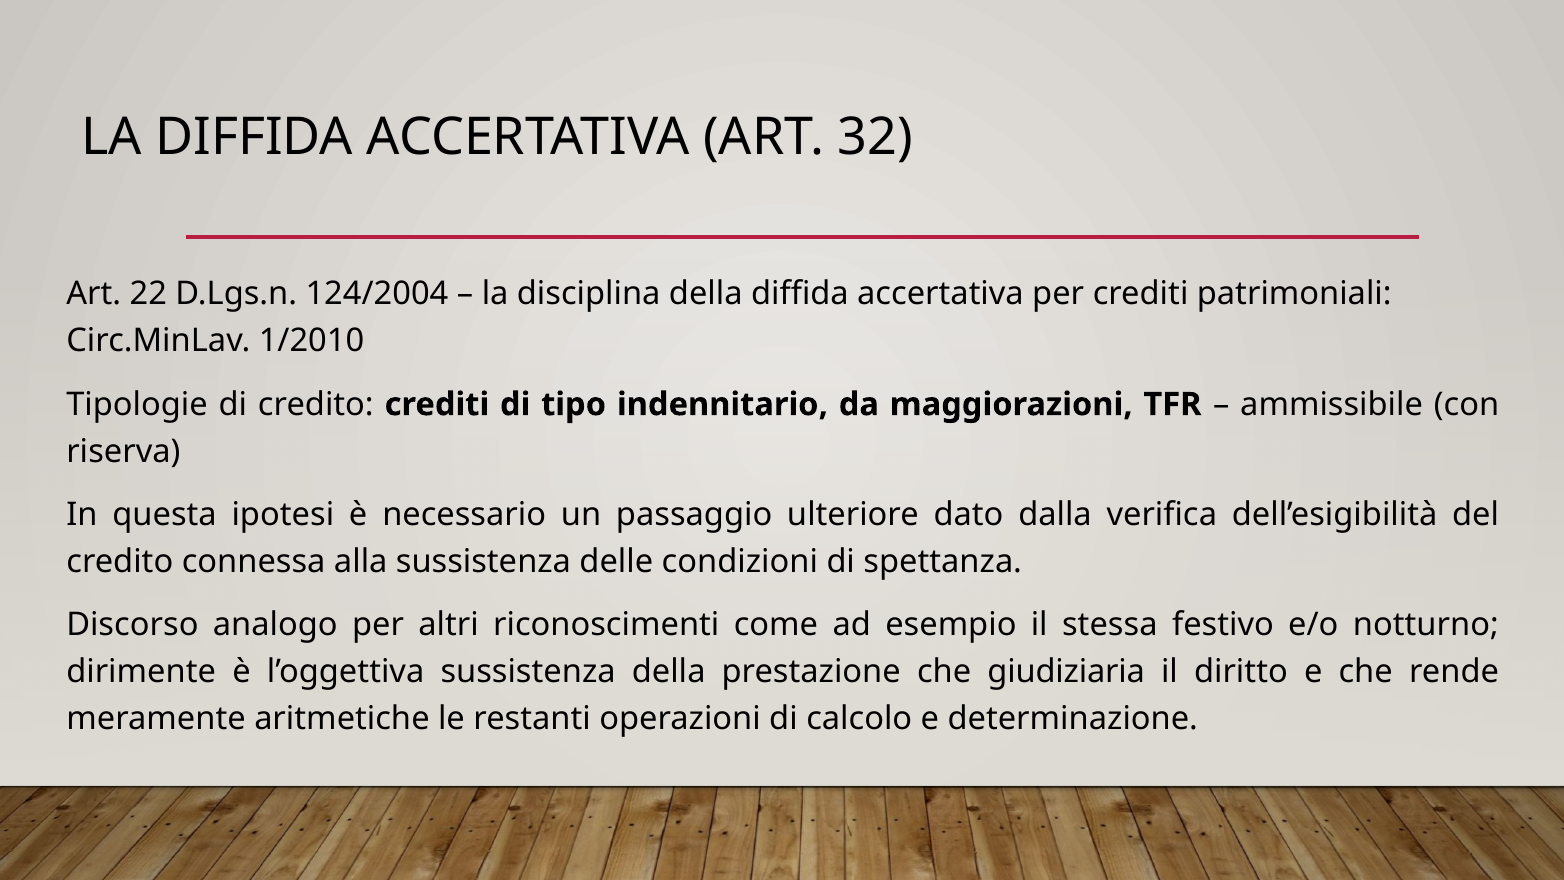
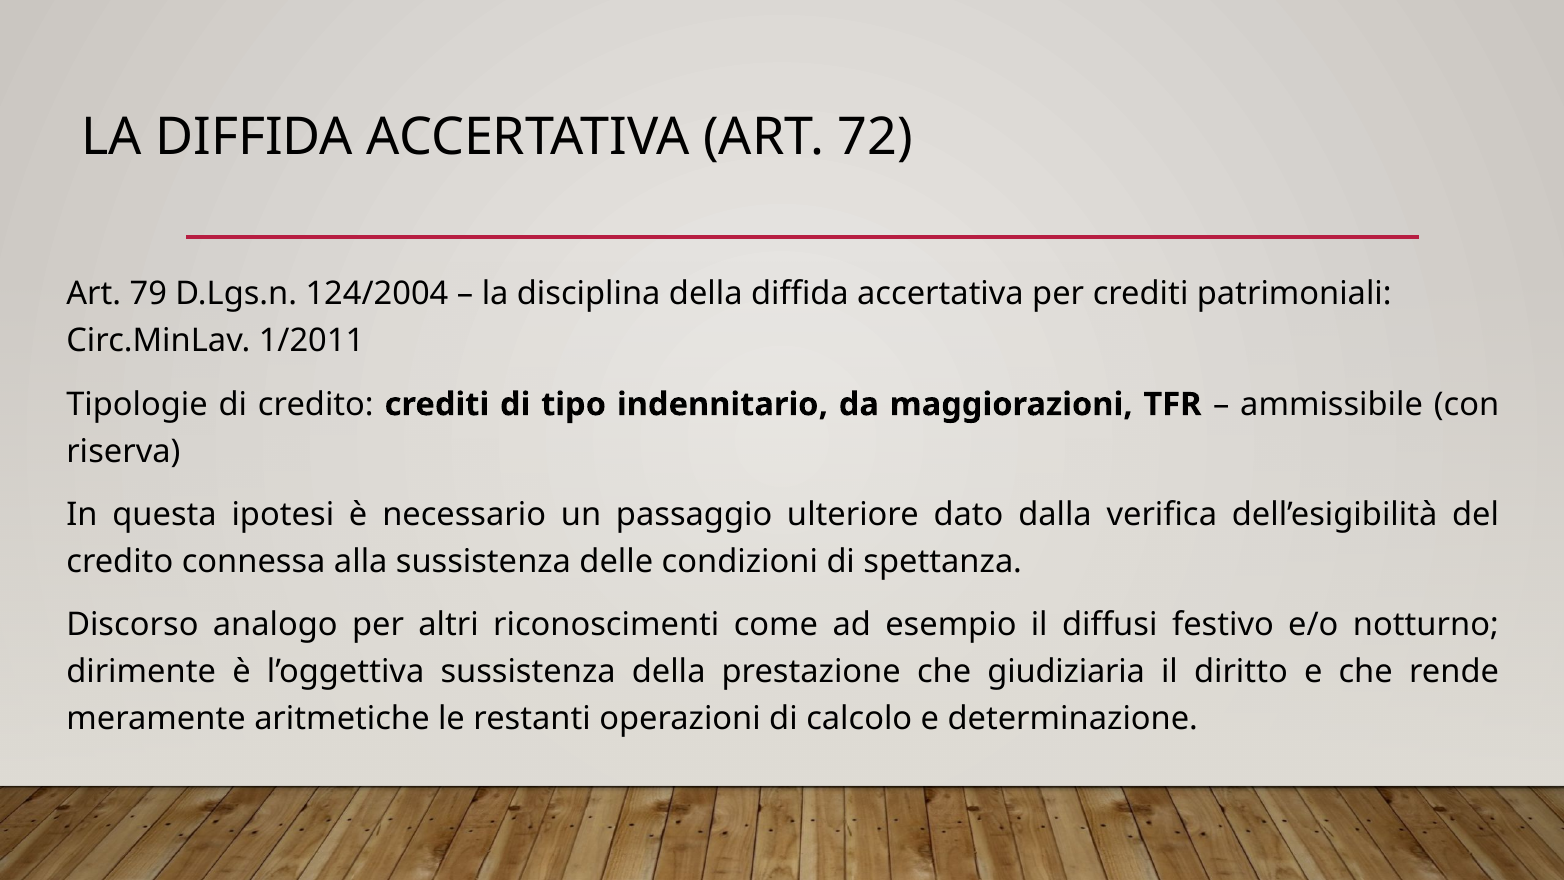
32: 32 -> 72 (876, 137)
22: 22 -> 79 (148, 294)
1/2010: 1/2010 -> 1/2011 (312, 341)
stessa: stessa -> diffusi (1110, 625)
